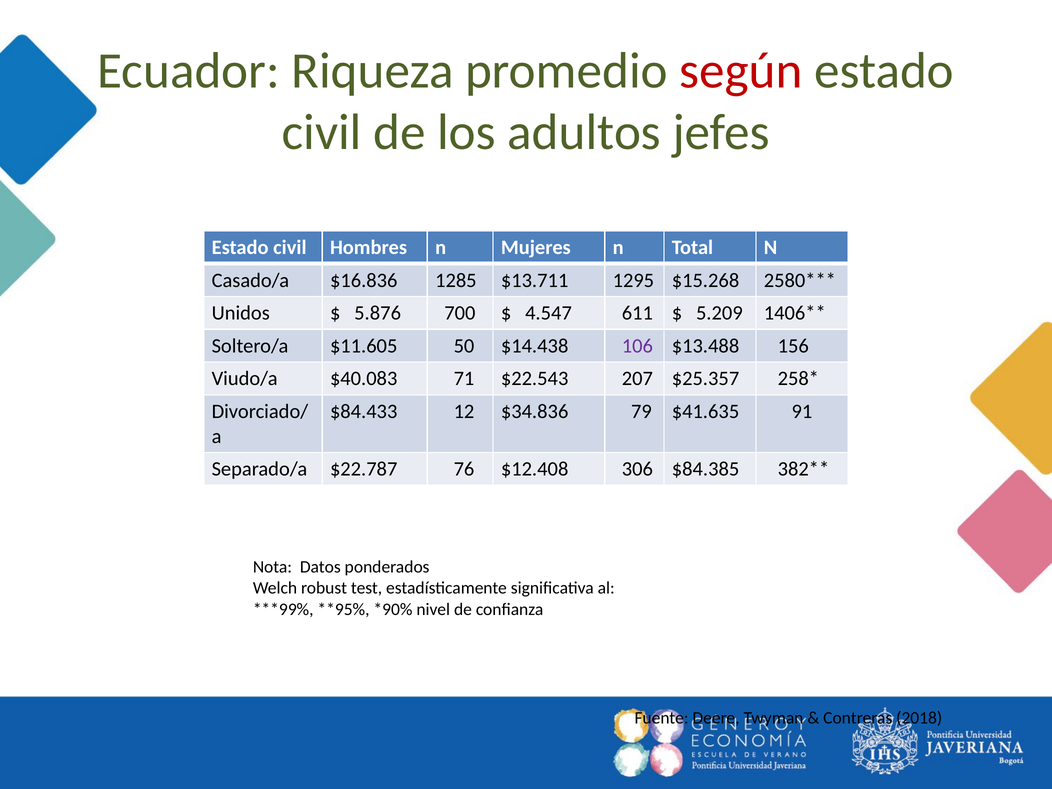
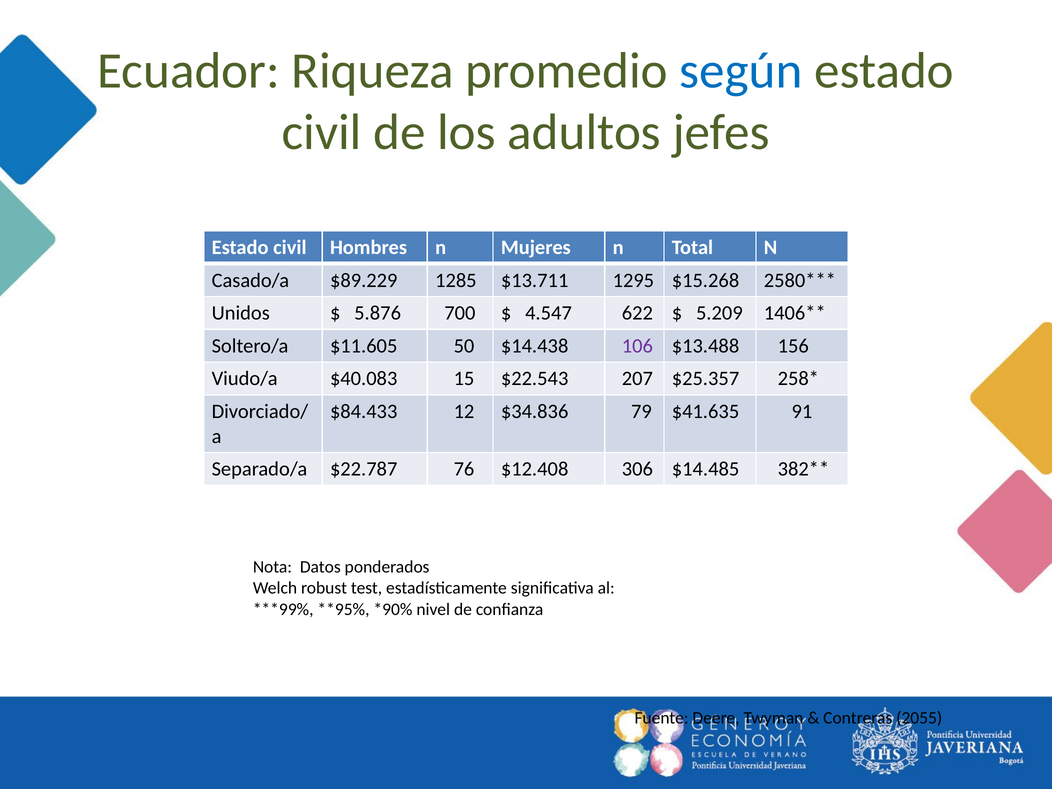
según colour: red -> blue (741, 71)
$16.836: $16.836 -> $89.229 (364, 280)
611: 611 -> 622 (637, 313)
71: 71 -> 15 (464, 379)
$84.385: $84.385 -> $14.485 (706, 469)
2018: 2018 -> 2055 (919, 718)
